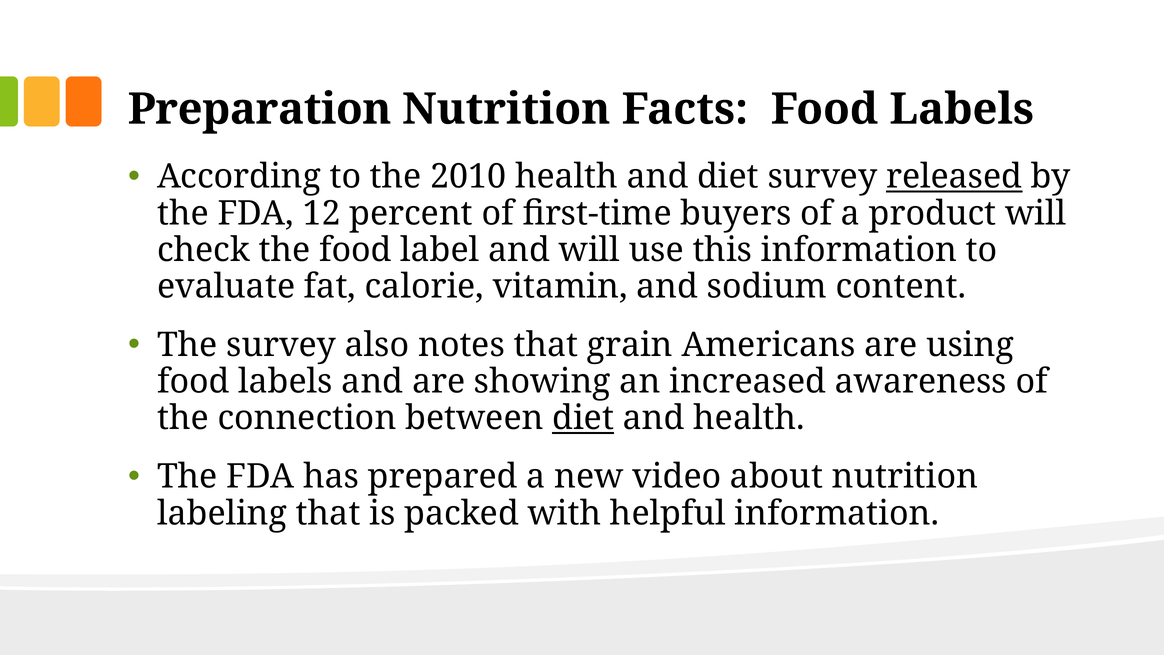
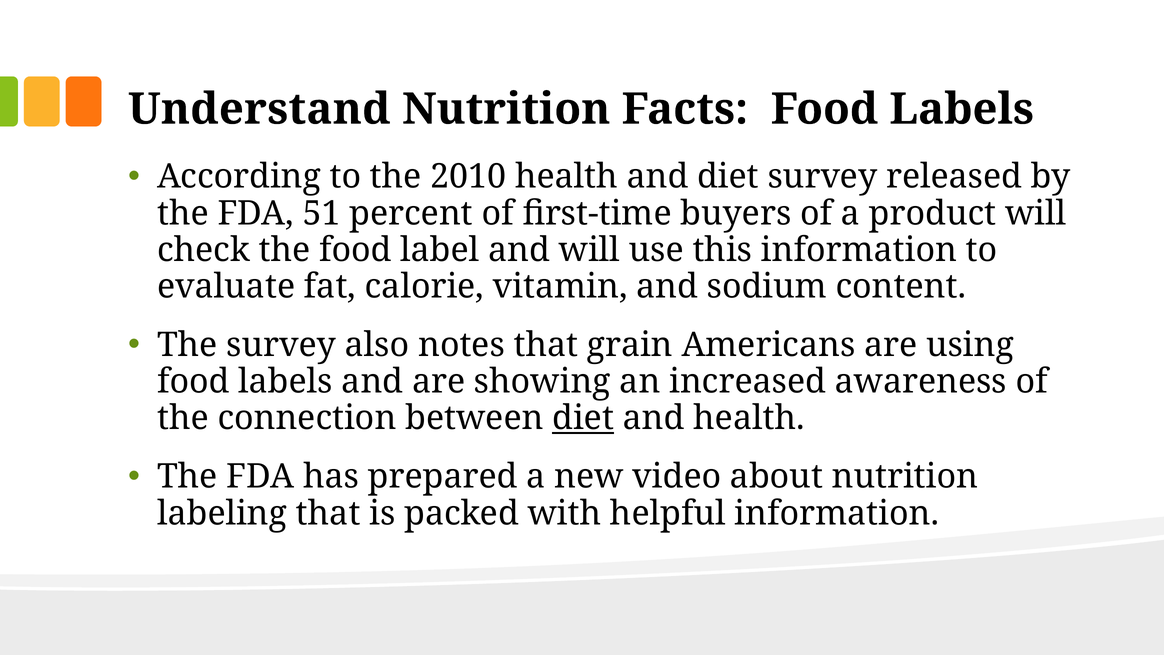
Preparation: Preparation -> Understand (259, 109)
released underline: present -> none (954, 177)
12: 12 -> 51 (322, 213)
